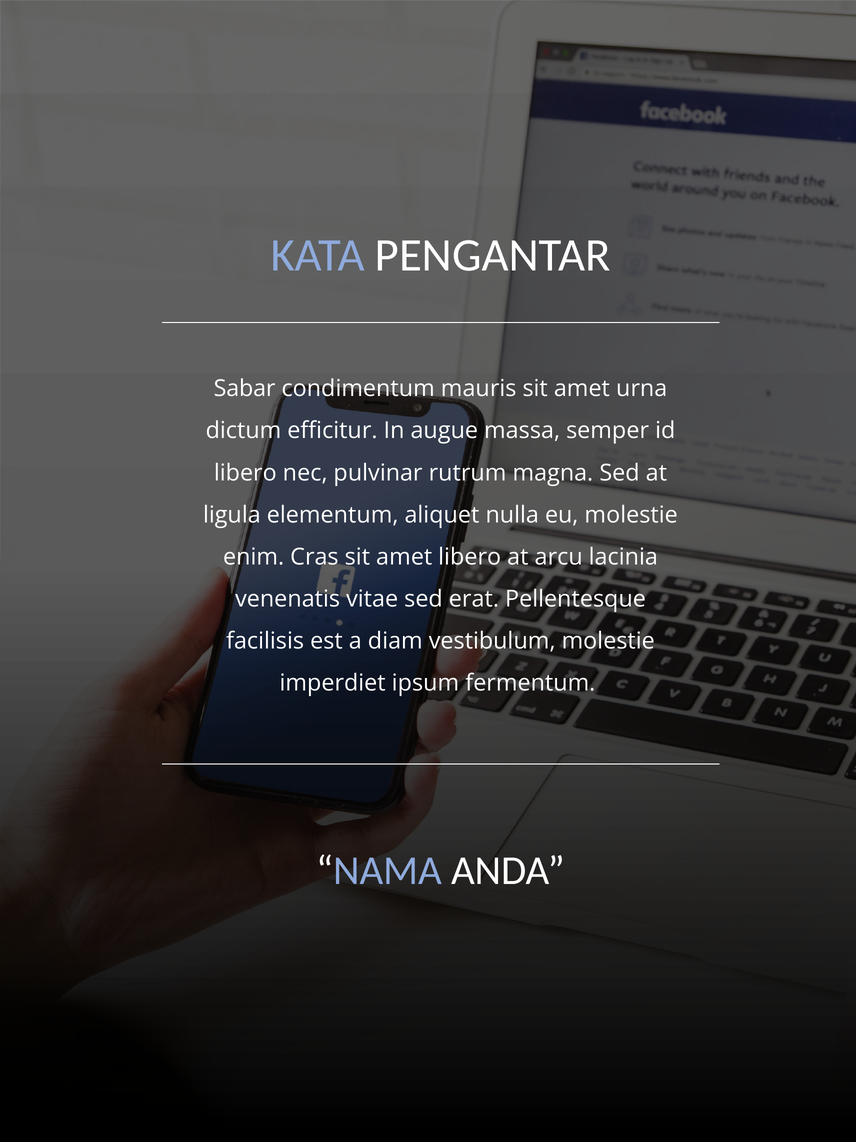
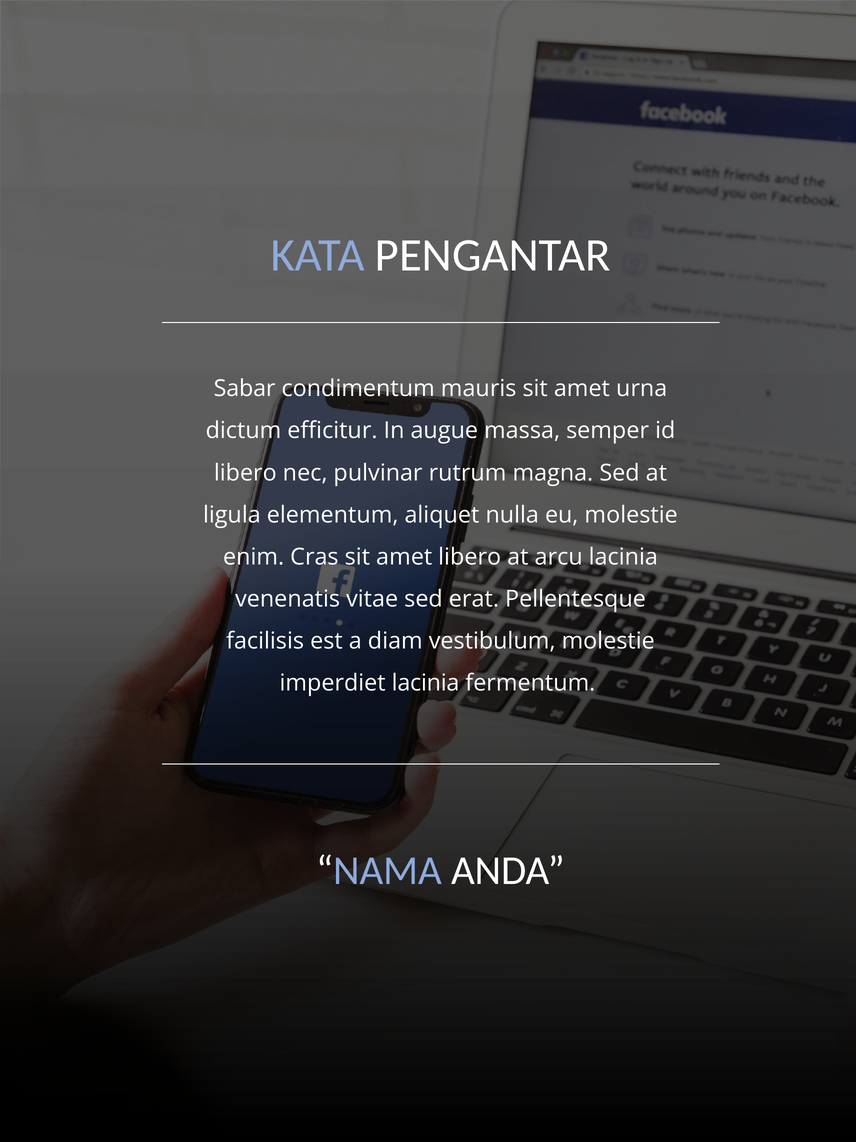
imperdiet ipsum: ipsum -> lacinia (426, 683)
